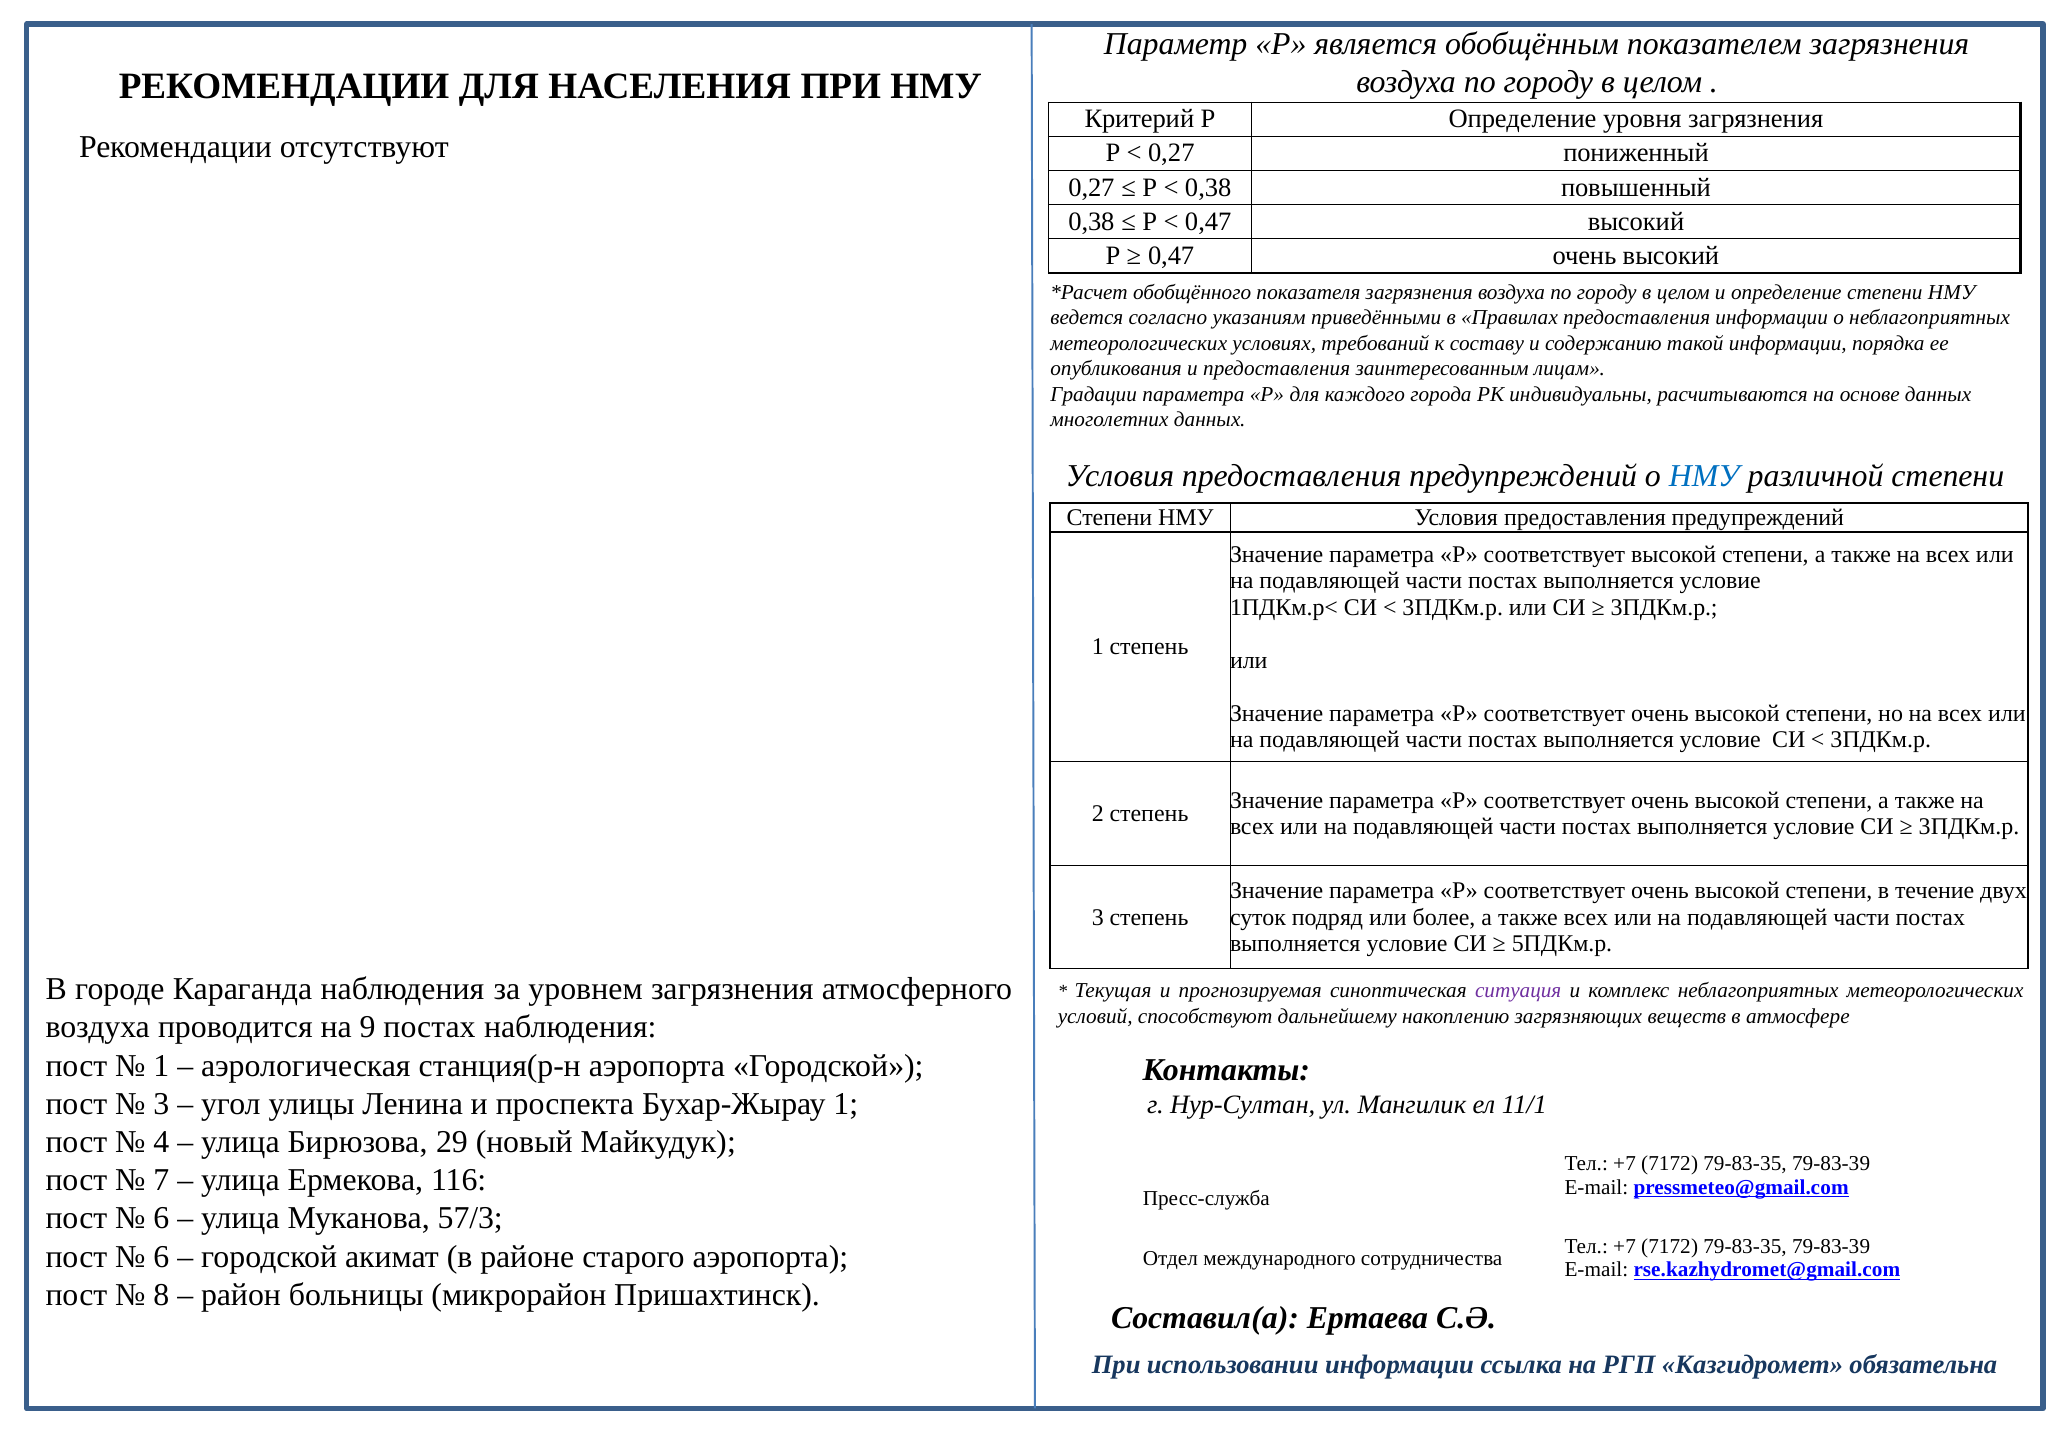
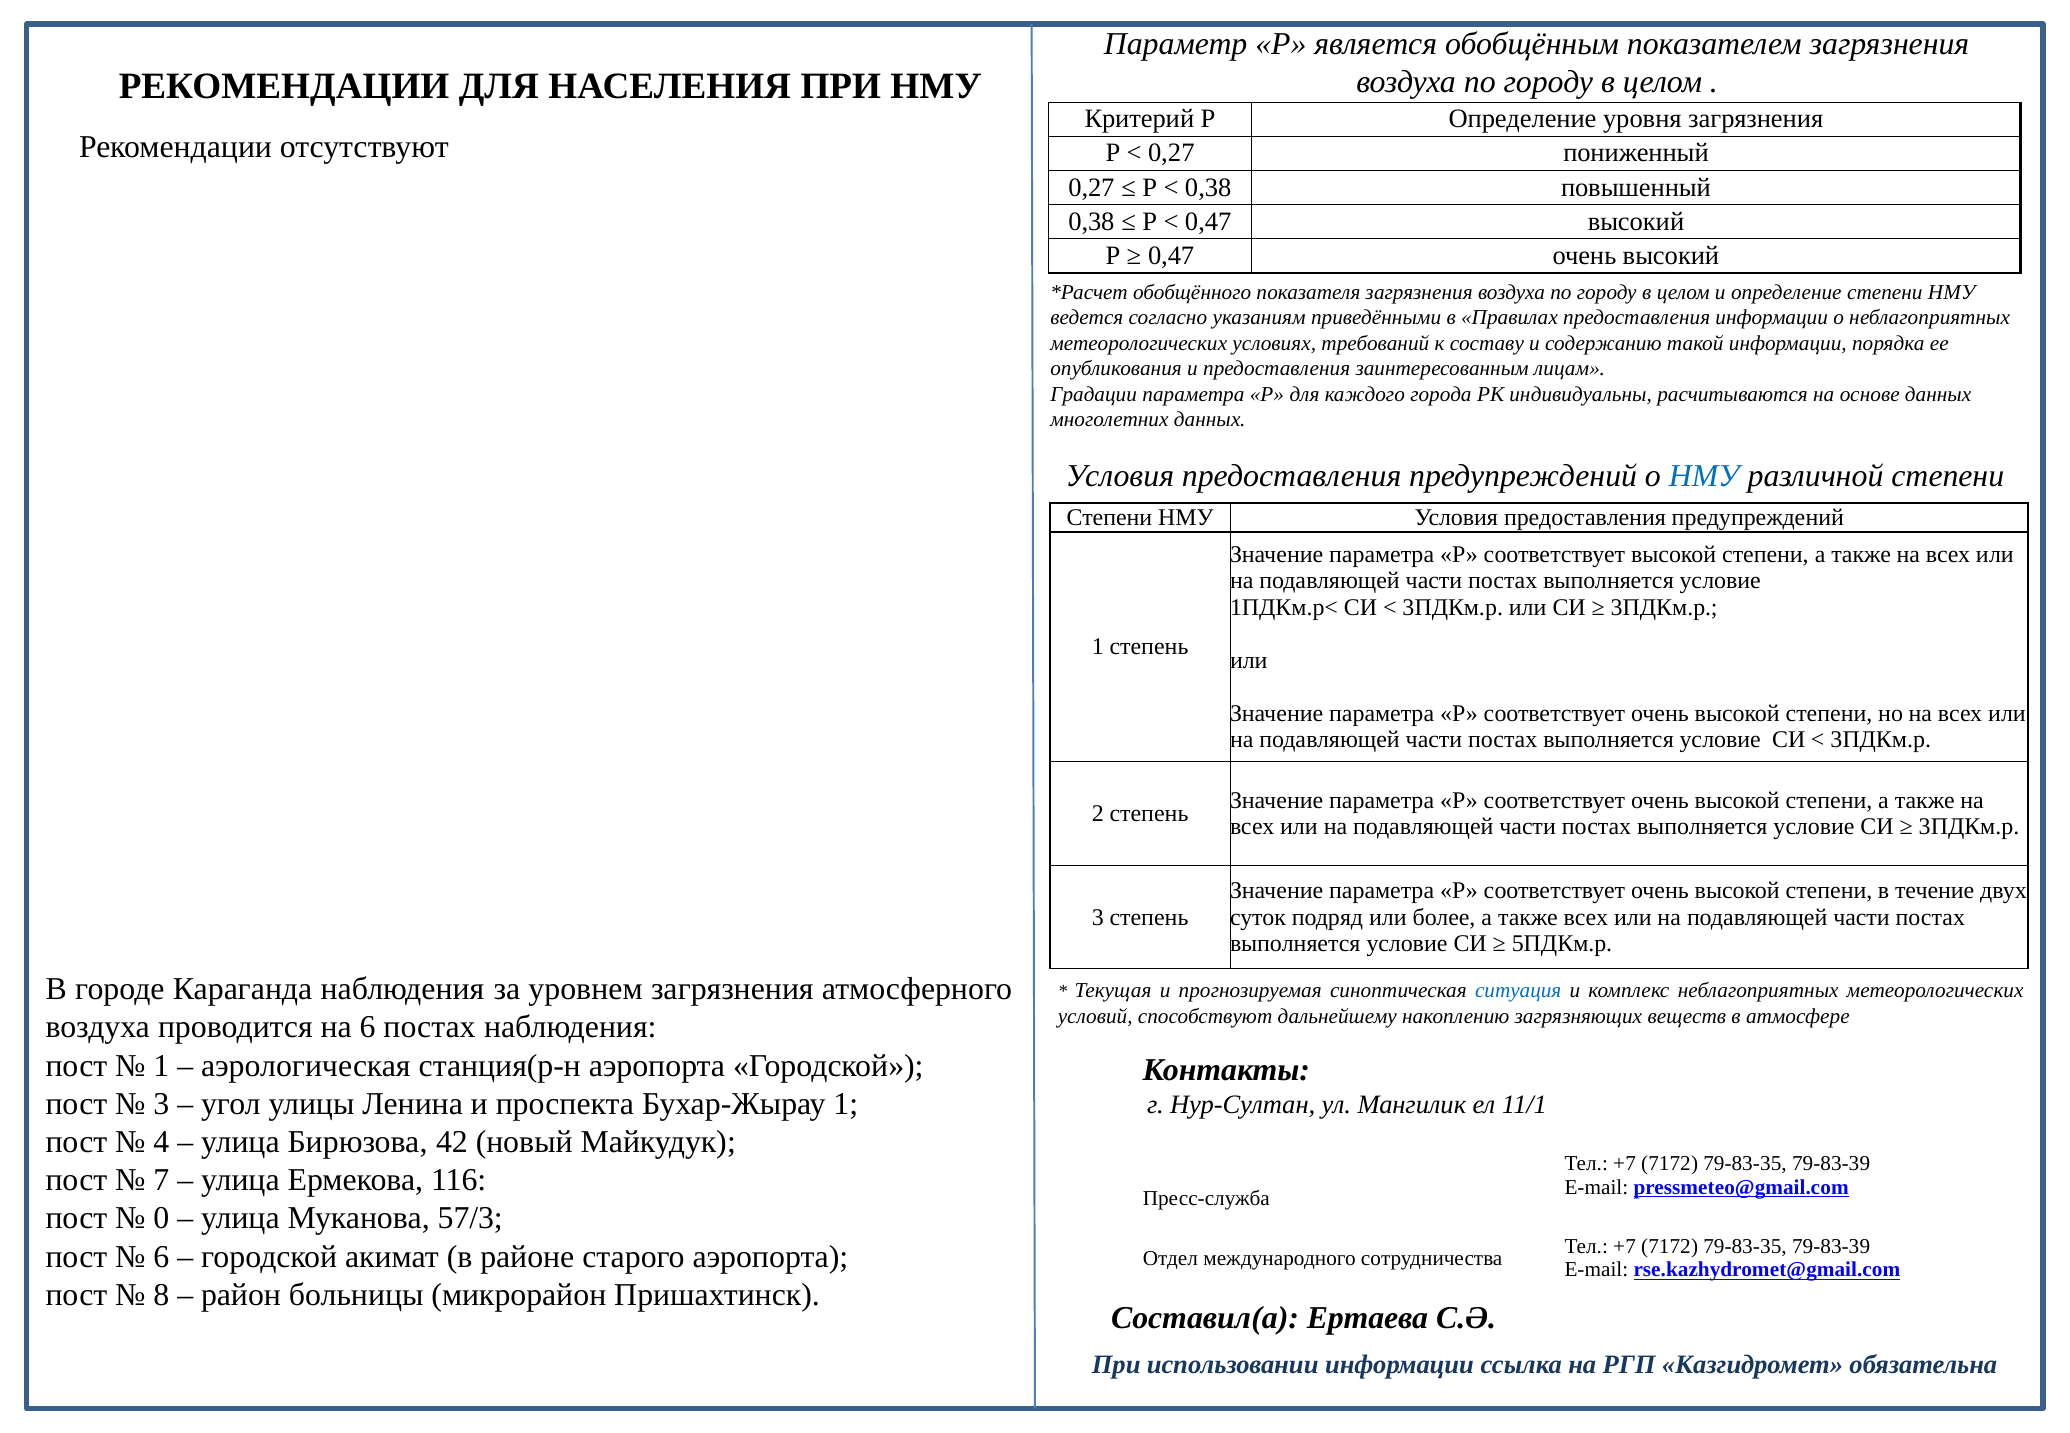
ситуация colour: purple -> blue (1518, 991)
на 9: 9 -> 6 (368, 1027)
29: 29 -> 42 (452, 1142)
6: 6 -> 0 (161, 1219)
